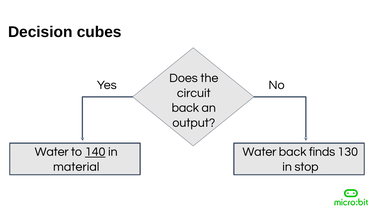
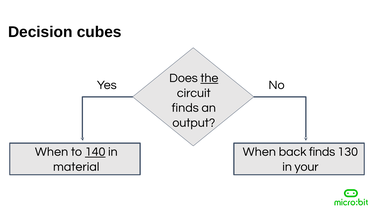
the underline: none -> present (209, 78)
back: back -> finds (185, 108)
Water: Water -> When (52, 152)
Water: Water -> When (259, 152)
stop: stop -> your (307, 167)
